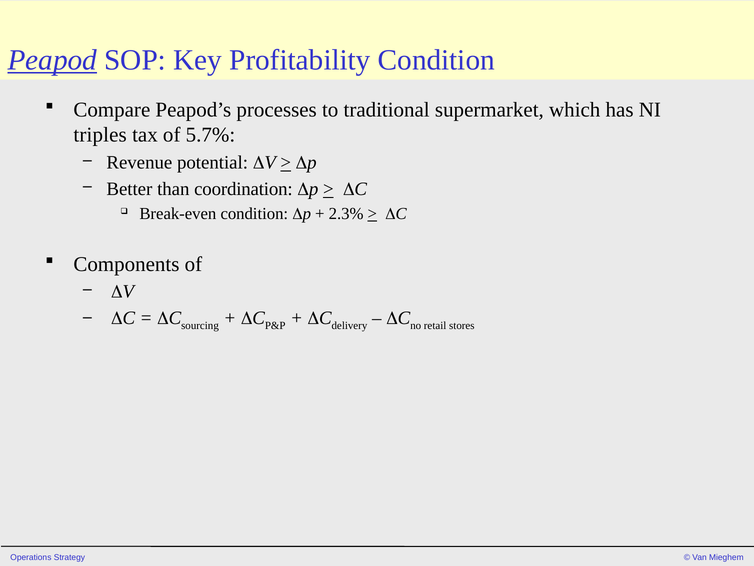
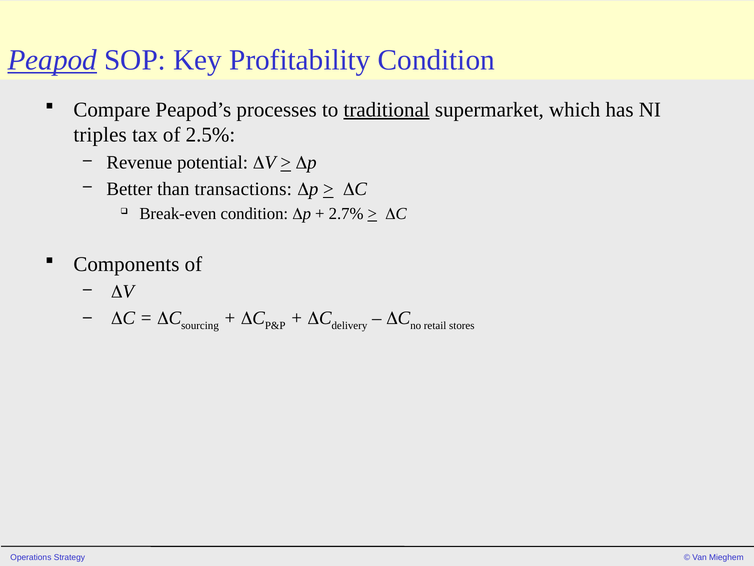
traditional underline: none -> present (387, 110)
5.7%: 5.7% -> 2.5% (210, 135)
coordination: coordination -> transactions (243, 189)
2.3%: 2.3% -> 2.7% (346, 213)
